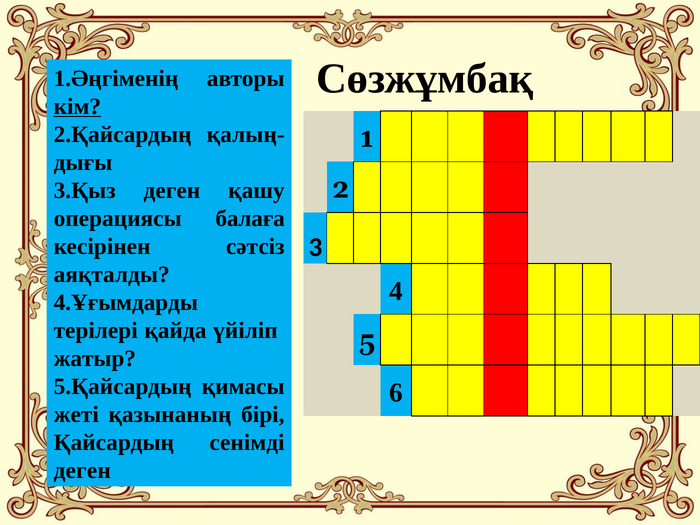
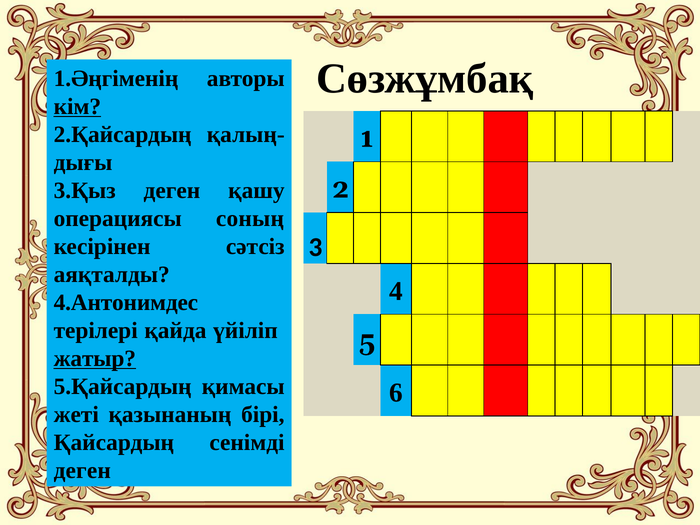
балаға: балаға -> соның (250, 219)
4.Ұғымдарды: 4.Ұғымдарды -> 4.Антонимдес (126, 303)
жатыр underline: none -> present (95, 359)
